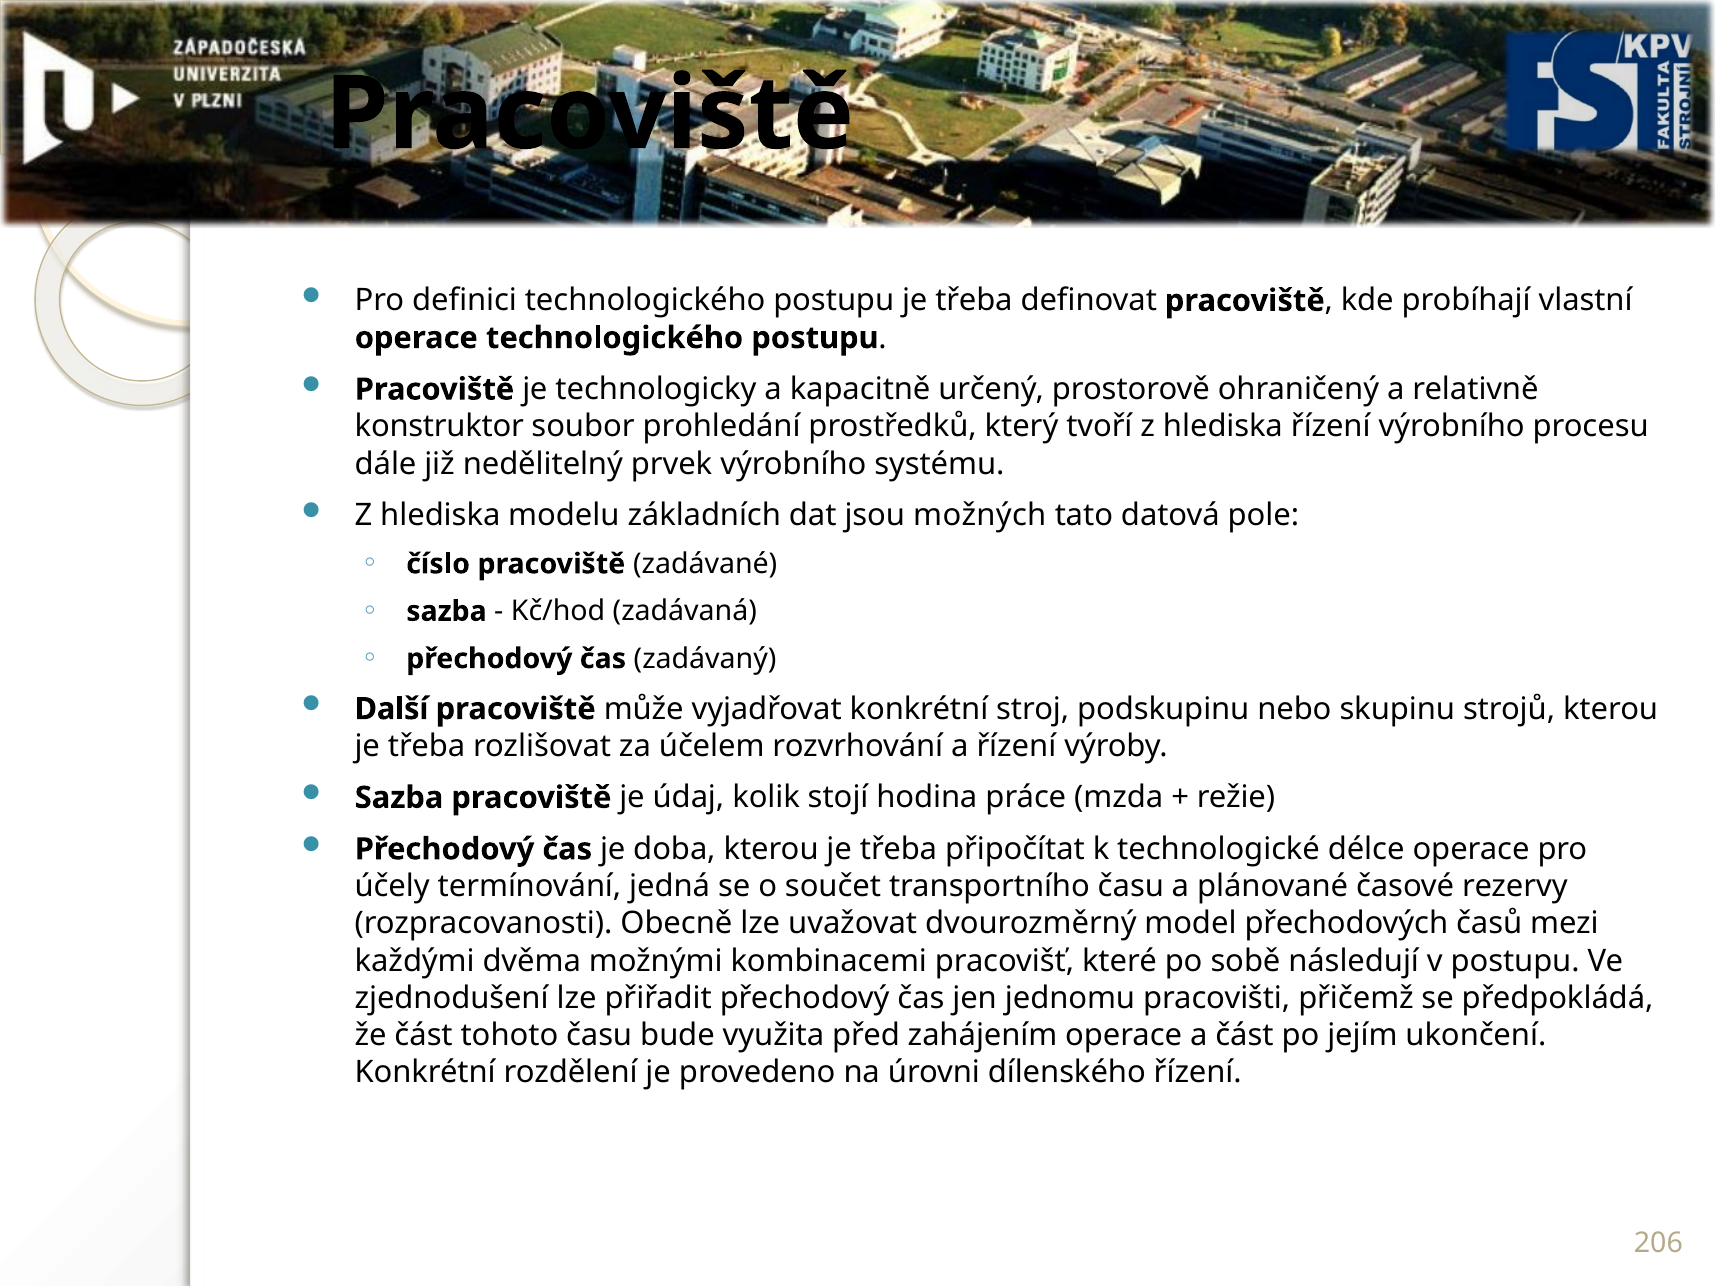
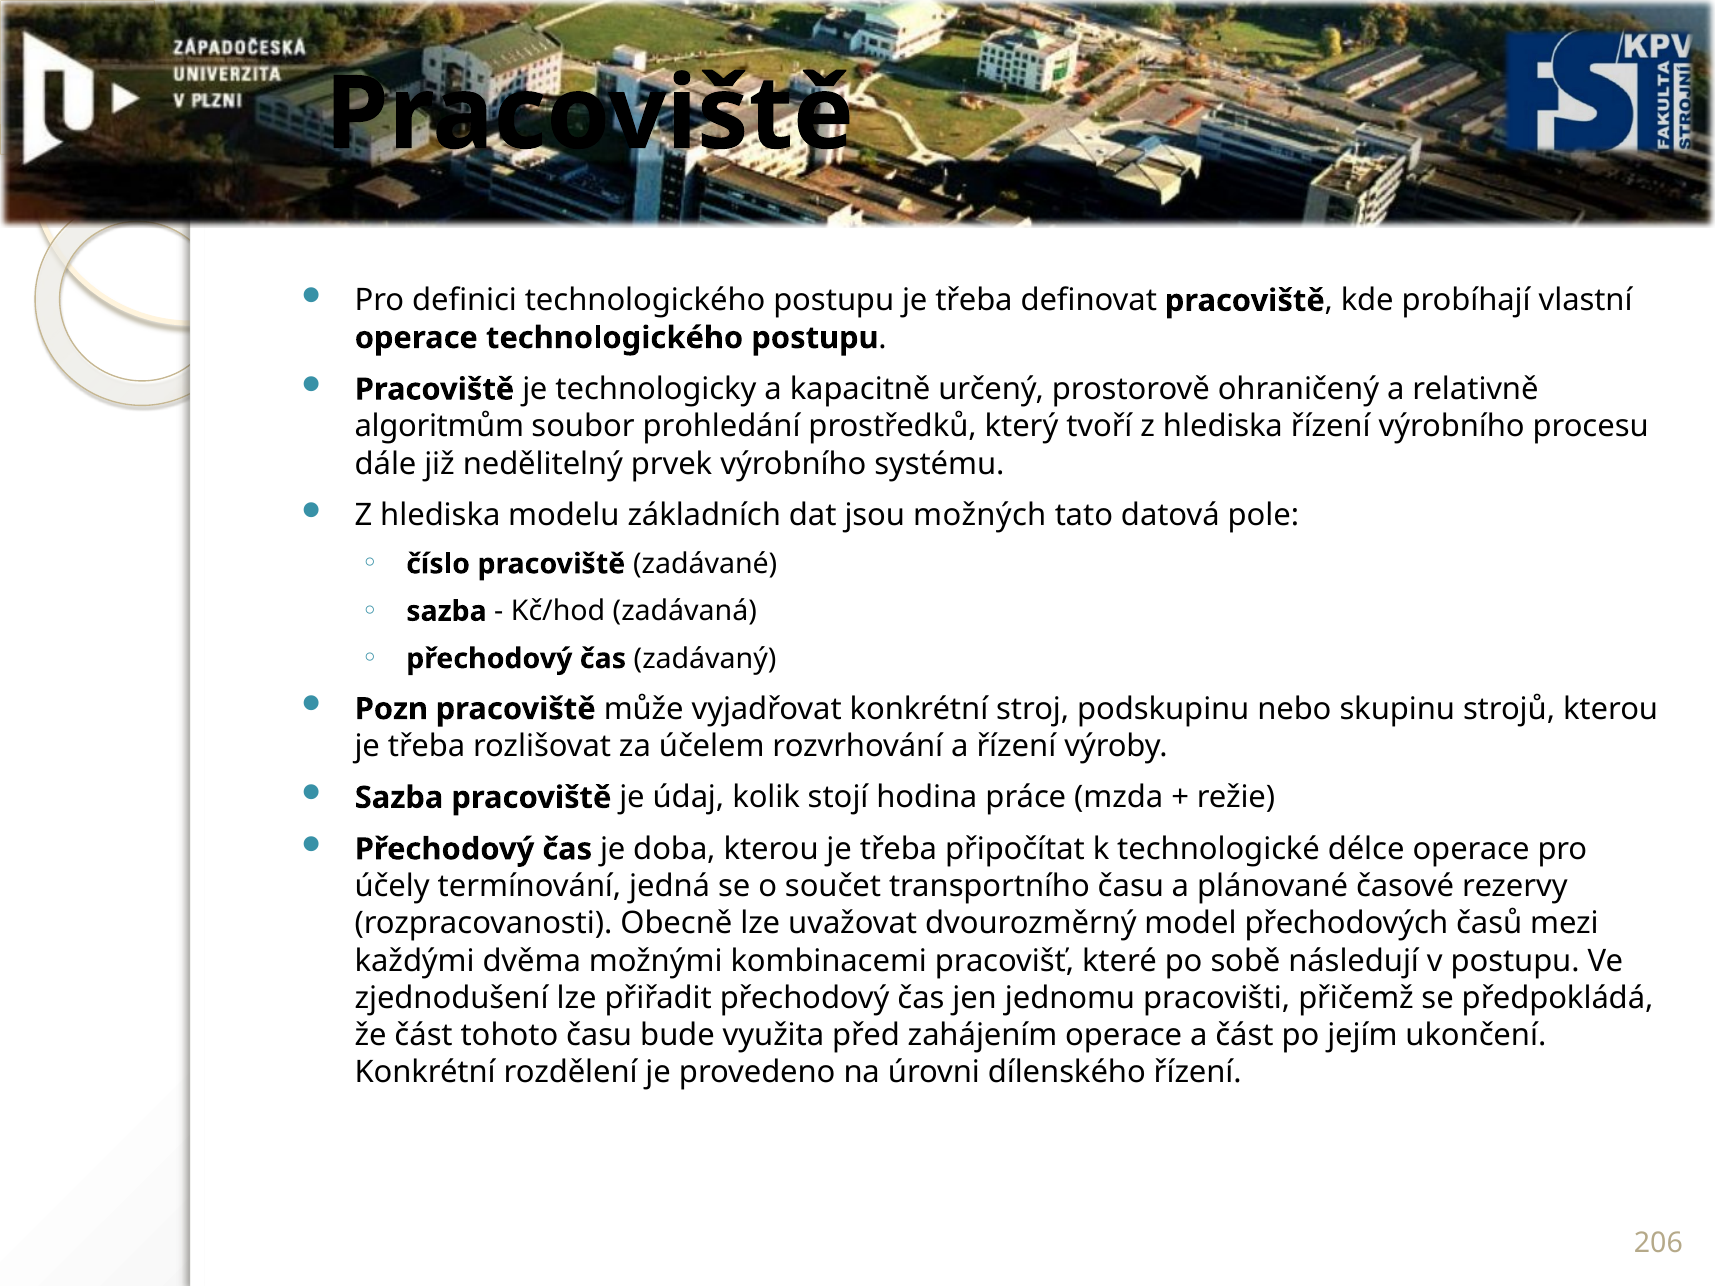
konstruktor: konstruktor -> algoritmům (439, 427)
Další: Další -> Pozn (391, 709)
